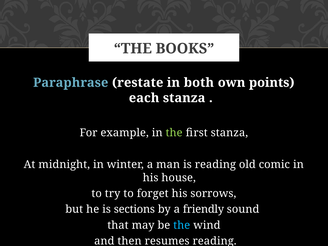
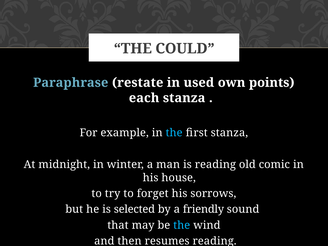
BOOKS: BOOKS -> COULD (185, 49)
both: both -> used (199, 83)
the colour: light green -> light blue (174, 133)
sections: sections -> selected (134, 209)
